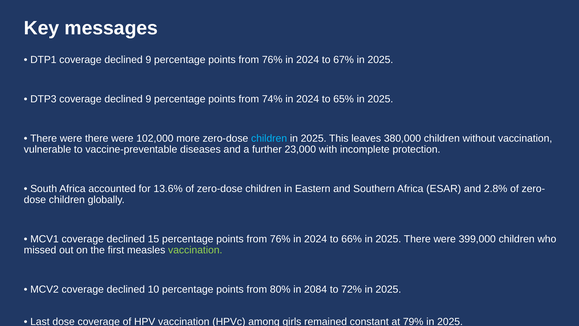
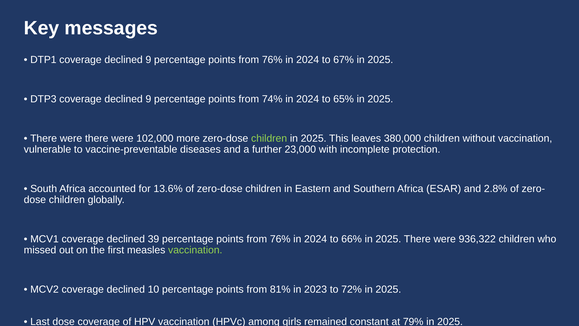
children colour: light blue -> light green (269, 138)
15: 15 -> 39 (153, 239)
399,000: 399,000 -> 936,322 (477, 239)
80%: 80% -> 81% (280, 289)
2084: 2084 -> 2023 (316, 289)
